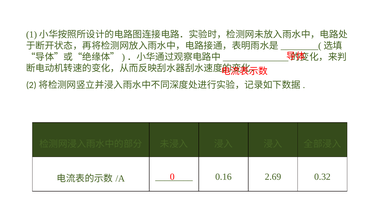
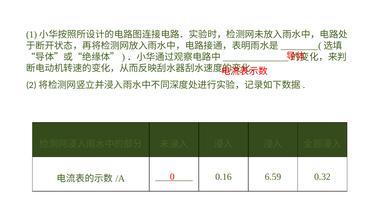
2.69: 2.69 -> 6.59 (273, 177)
